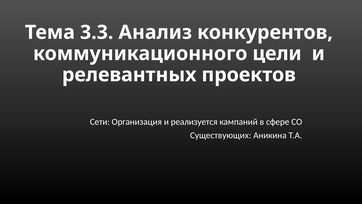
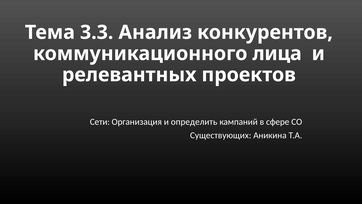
цели: цели -> лица (277, 53)
реализуется: реализуется -> определить (194, 122)
